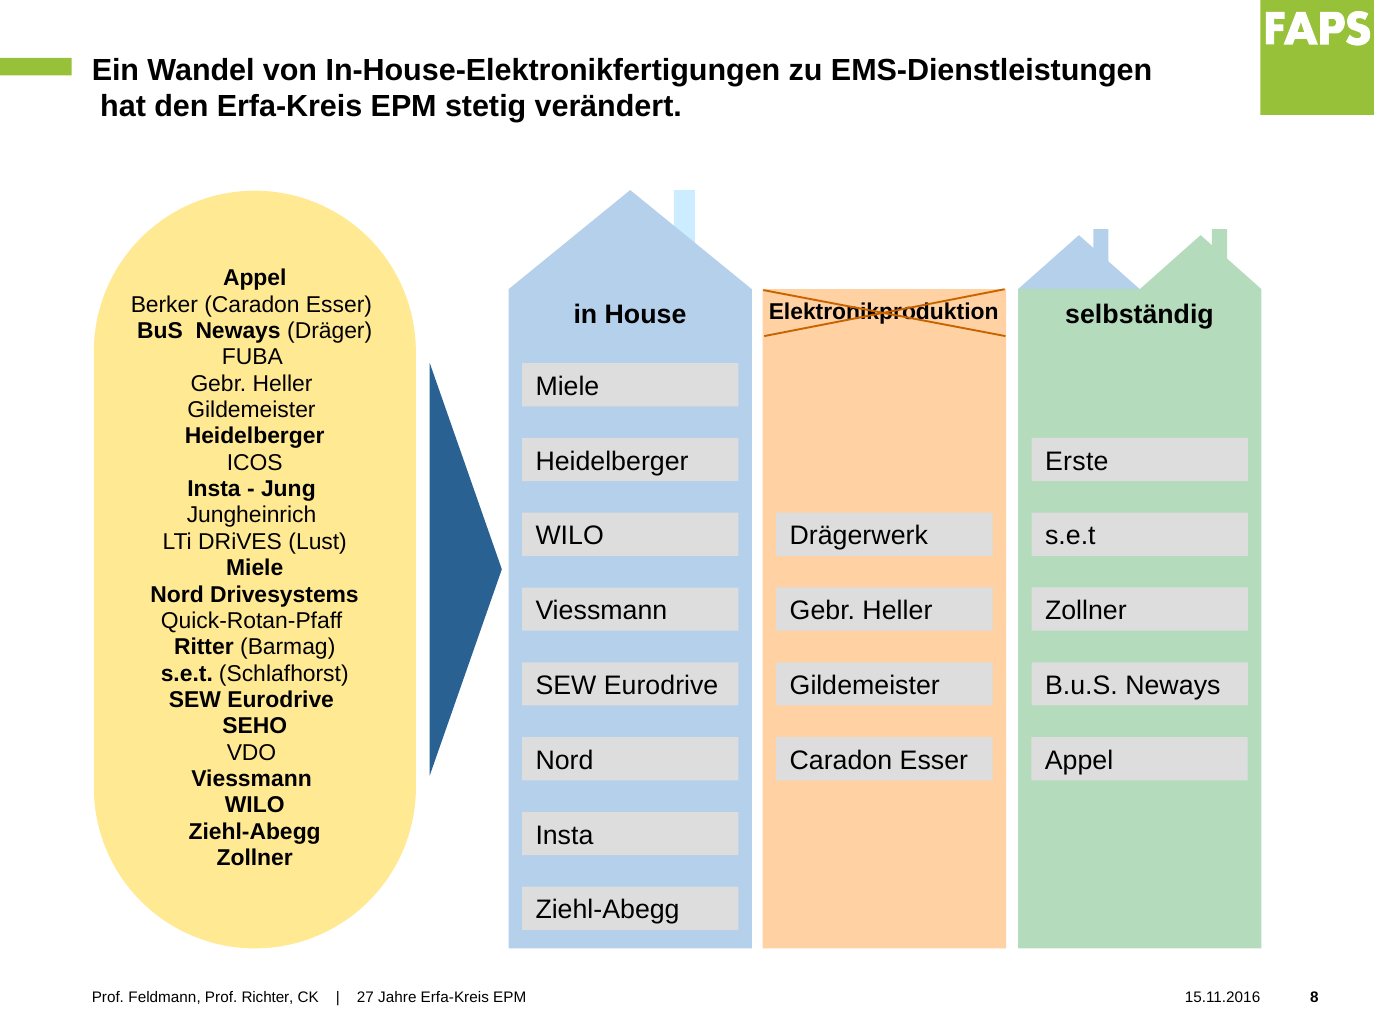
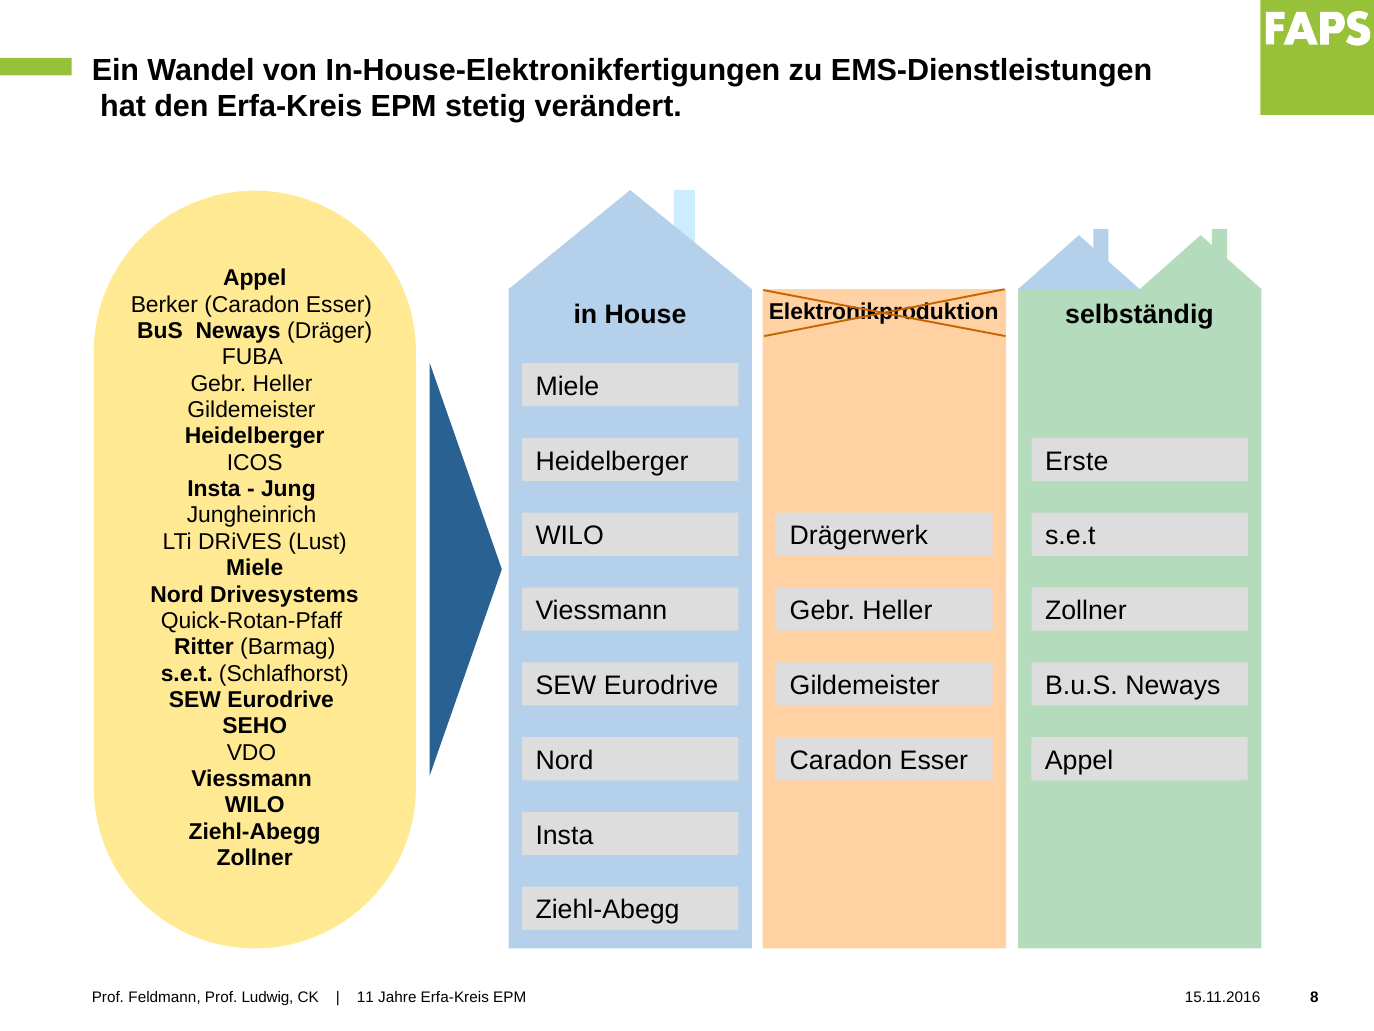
Richter: Richter -> Ludwig (267, 997)
27: 27 -> 11 (365, 997)
